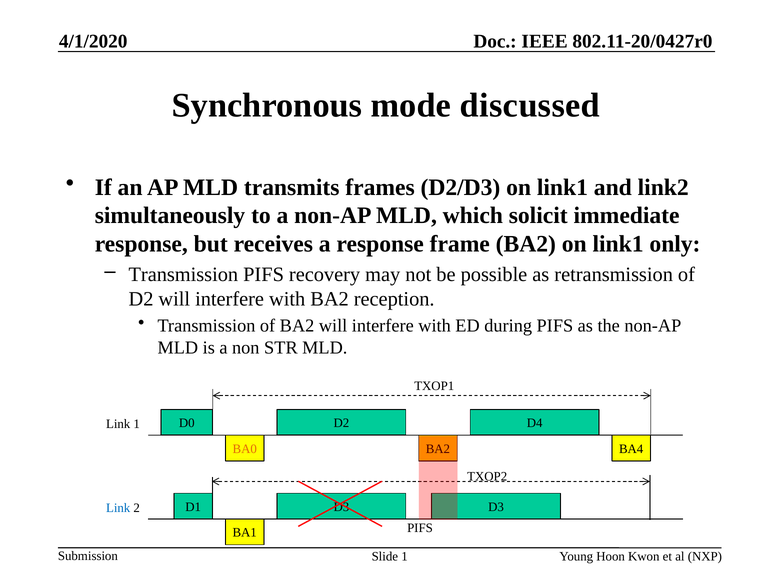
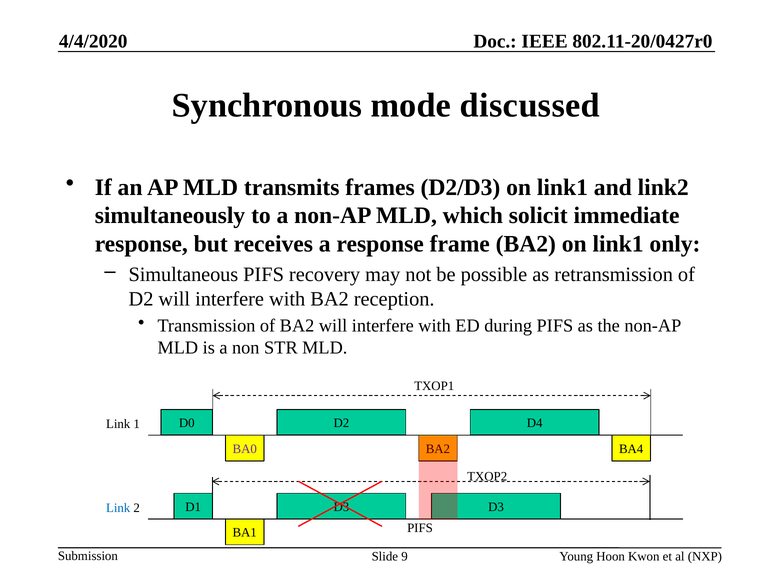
4/1/2020: 4/1/2020 -> 4/4/2020 (93, 41)
Transmission: Transmission -> Simultaneous (183, 274)
BA0 colour: orange -> purple (245, 449)
Slide 1: 1 -> 9 (405, 556)
